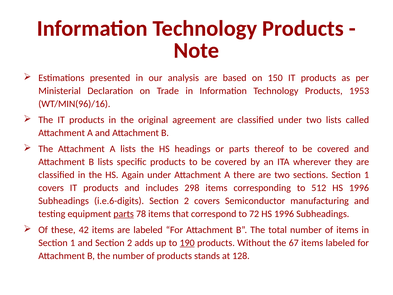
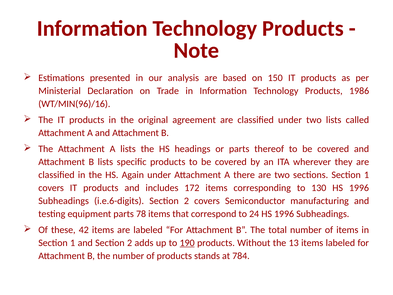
1953: 1953 -> 1986 (359, 91)
298: 298 -> 172 (192, 188)
512: 512 -> 130 (319, 188)
parts underline: present -> none (124, 214)
72: 72 -> 24 (254, 214)
67: 67 -> 13 (294, 243)
128: 128 -> 784 (241, 256)
